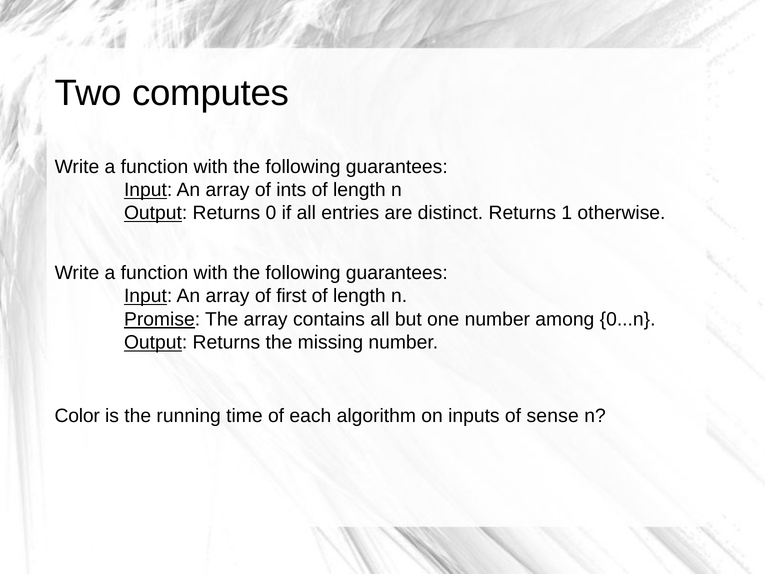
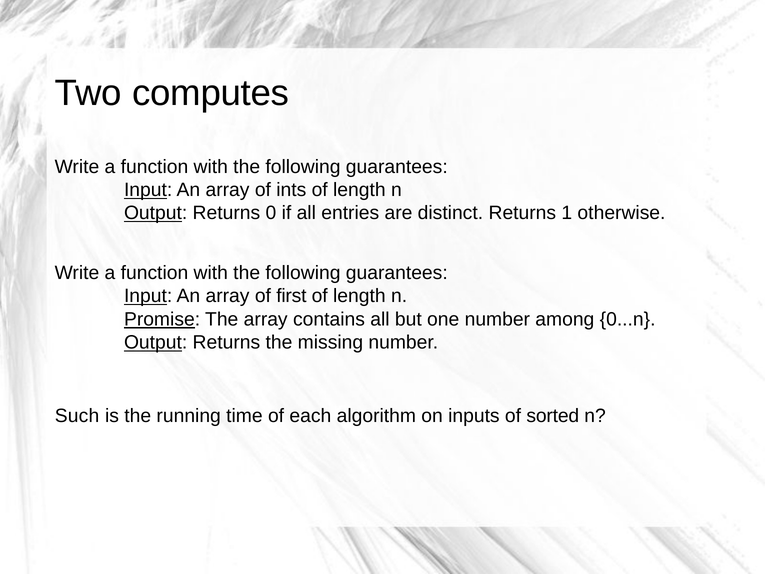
Color: Color -> Such (77, 416)
sense: sense -> sorted (553, 416)
